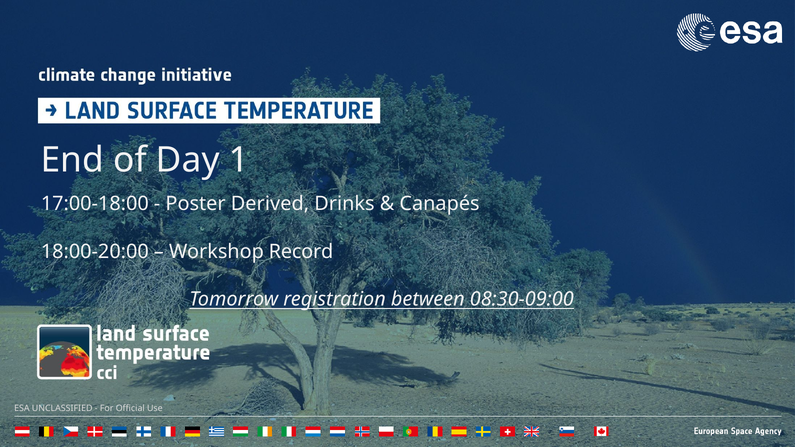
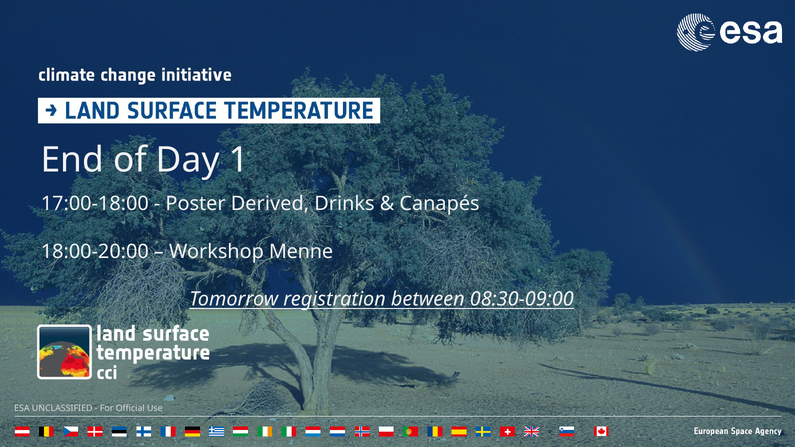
Record: Record -> Menne (301, 252)
